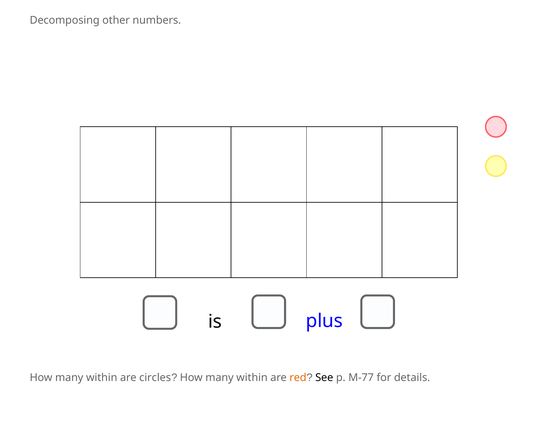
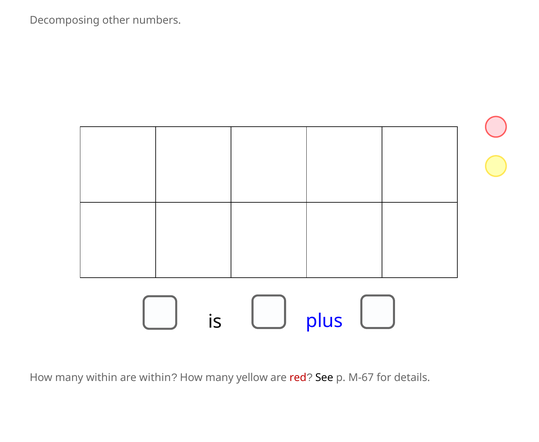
are circles: circles -> within (155, 377)
within: within -> yellow (252, 377)
red colour: orange -> red (298, 377)
M-77: M-77 -> M-67 (361, 377)
